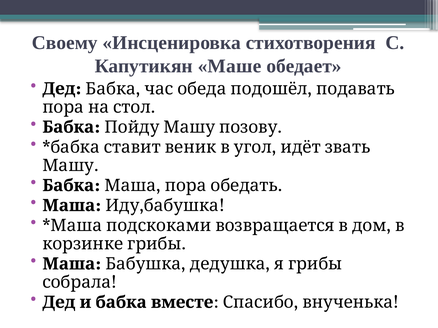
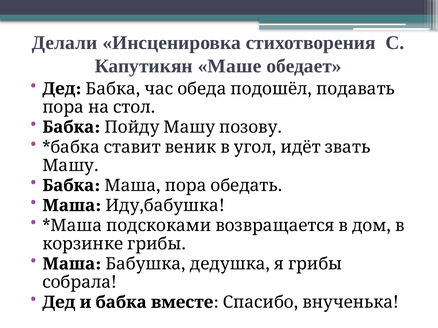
Своему: Своему -> Делали (65, 43)
